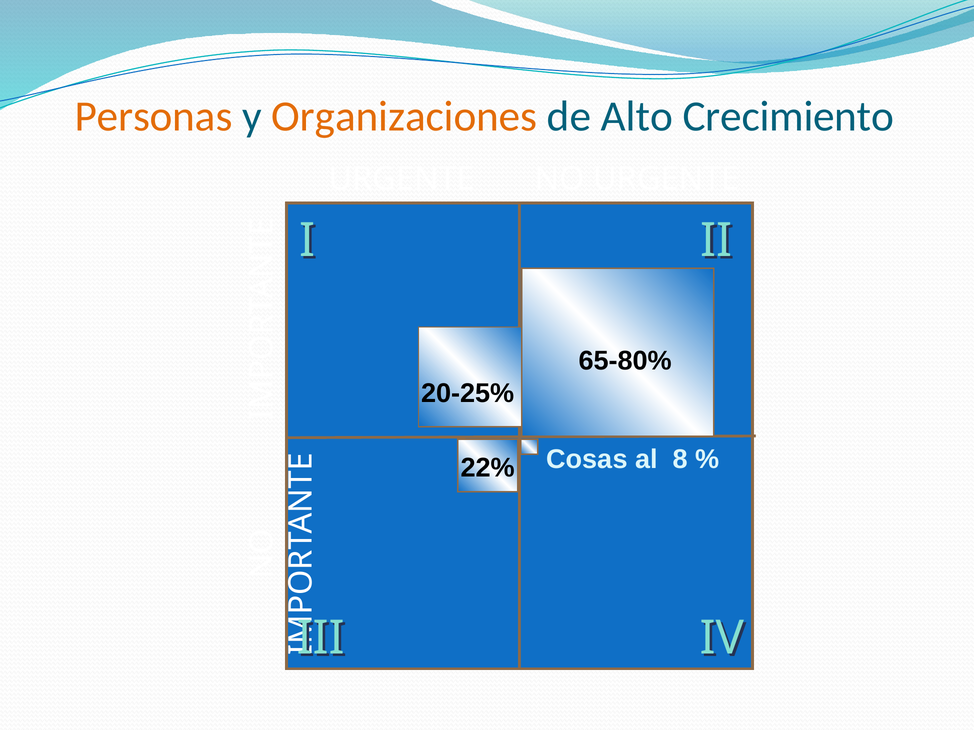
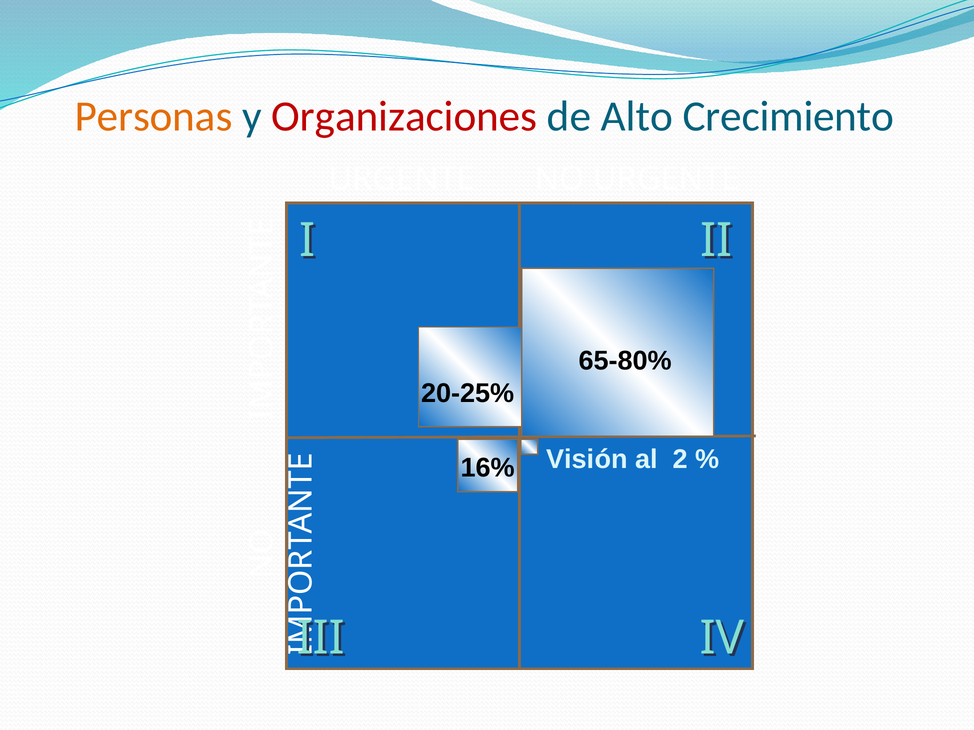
Organizaciones colour: orange -> red (404, 117)
Cosas: Cosas -> Visión (587, 459)
8: 8 -> 2 (680, 459)
22%: 22% -> 16% (488, 468)
